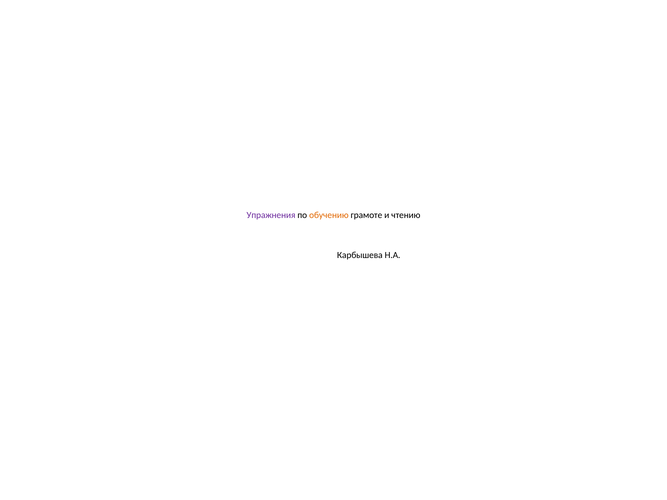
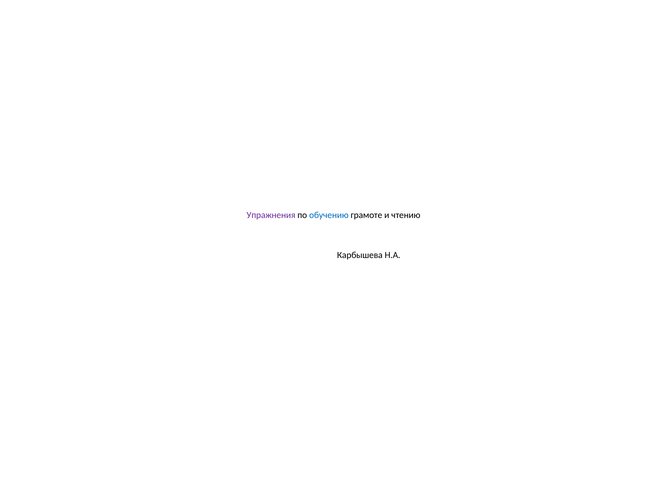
обучению colour: orange -> blue (329, 215)
